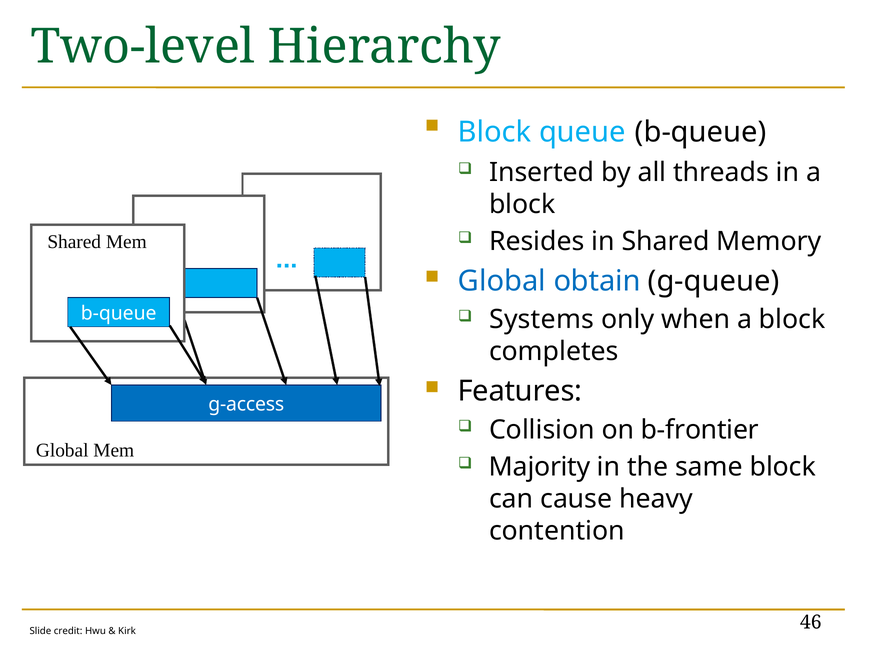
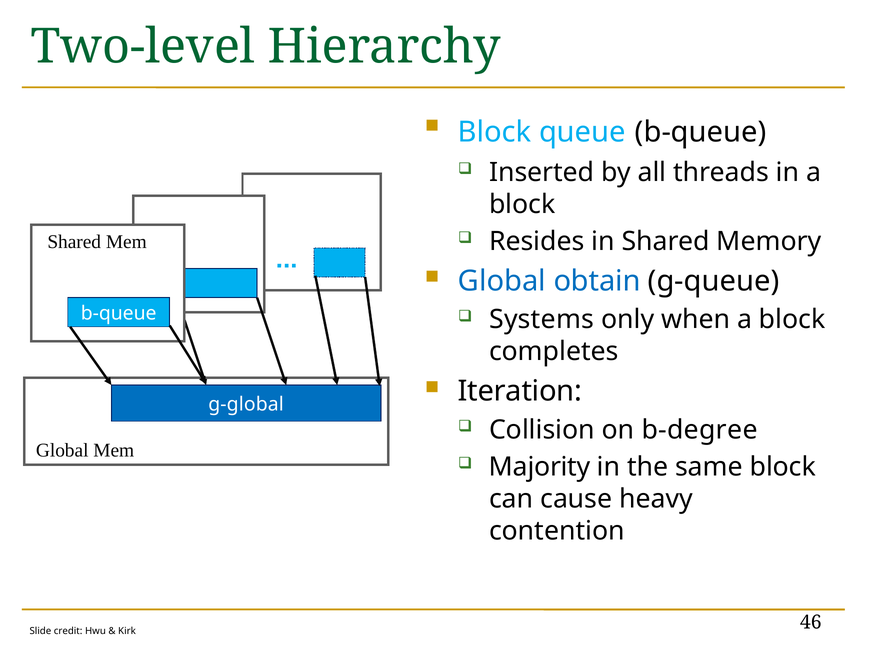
Features: Features -> Iteration (520, 391)
g-access: g-access -> g-global (246, 405)
b-frontier: b-frontier -> b-degree (700, 430)
